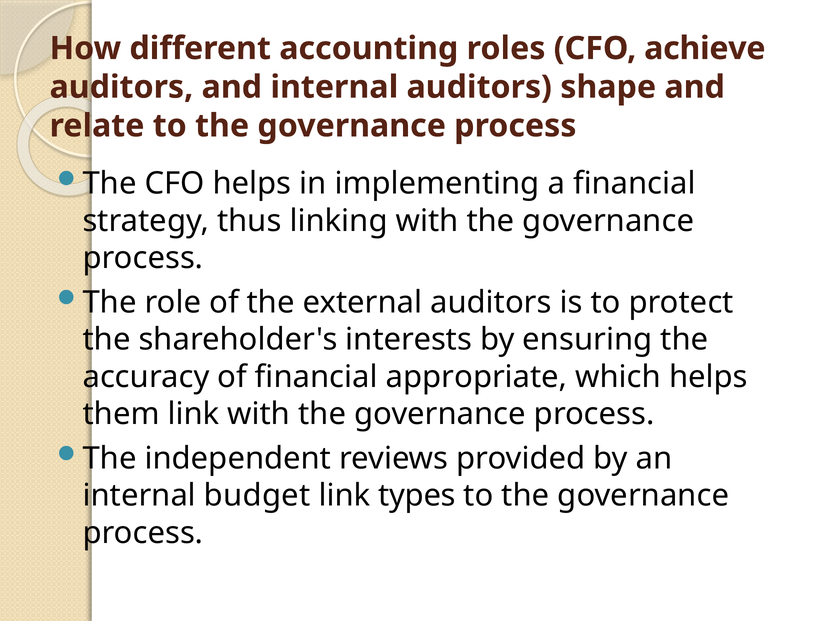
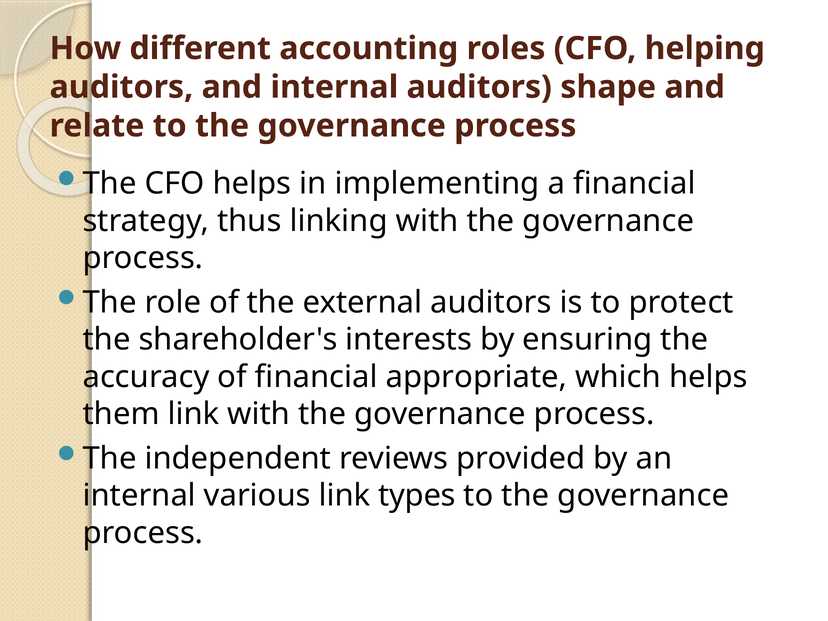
achieve: achieve -> helping (705, 48)
budget: budget -> various (257, 496)
